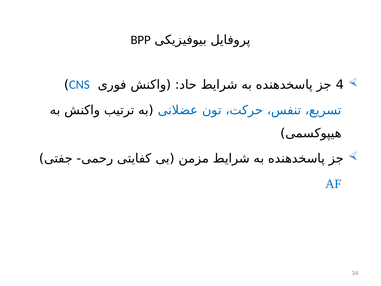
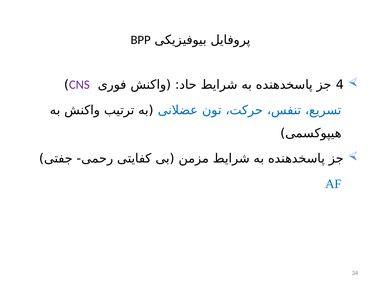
CNS colour: blue -> purple (79, 85)
